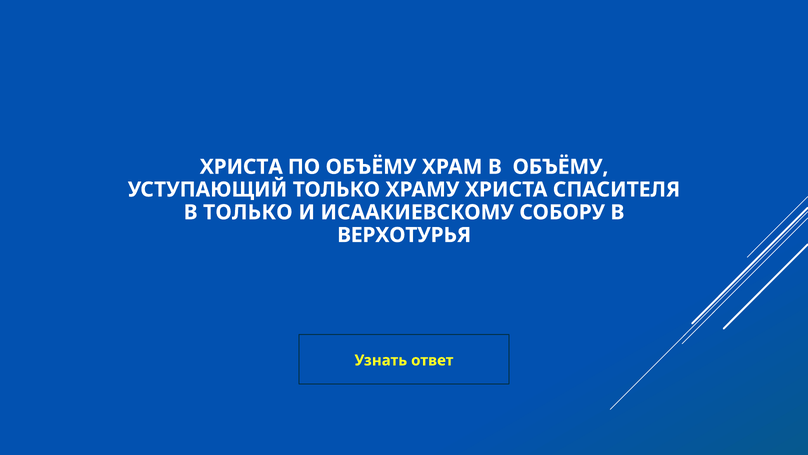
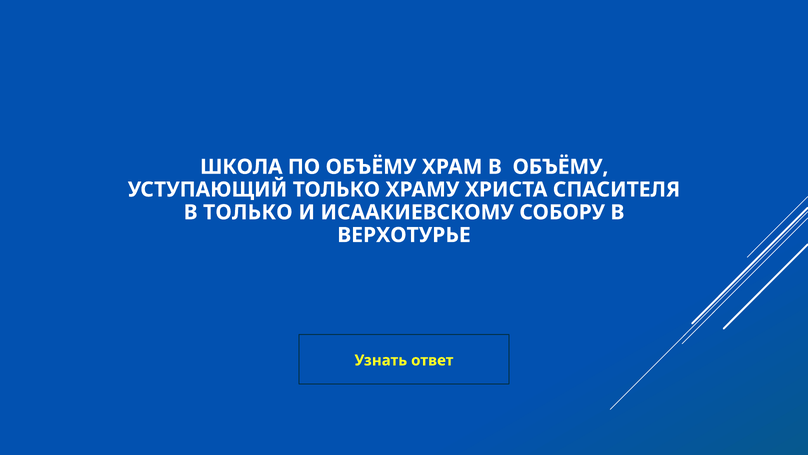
ХРИСТА: ХРИСТА -> ШКОЛА (241, 167)
ВЕРХОТУРЬЯ: ВЕРХОТУРЬЯ -> ВЕРХОТУРЬЕ (404, 235)
